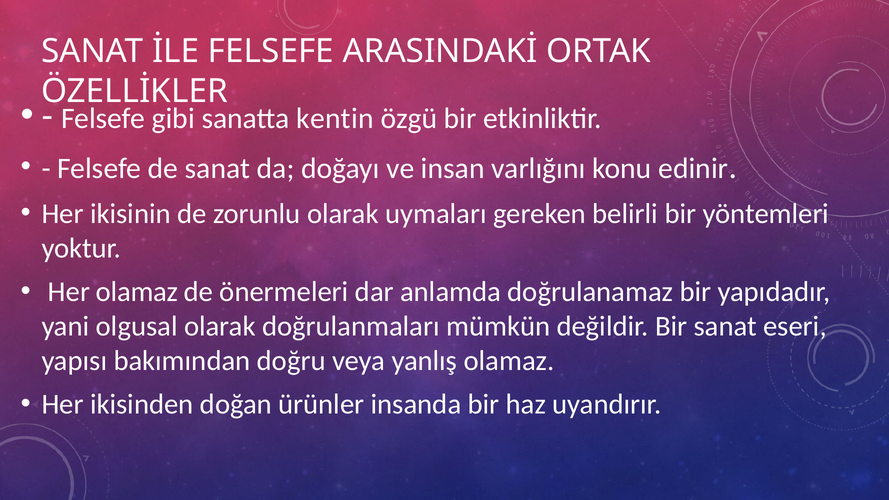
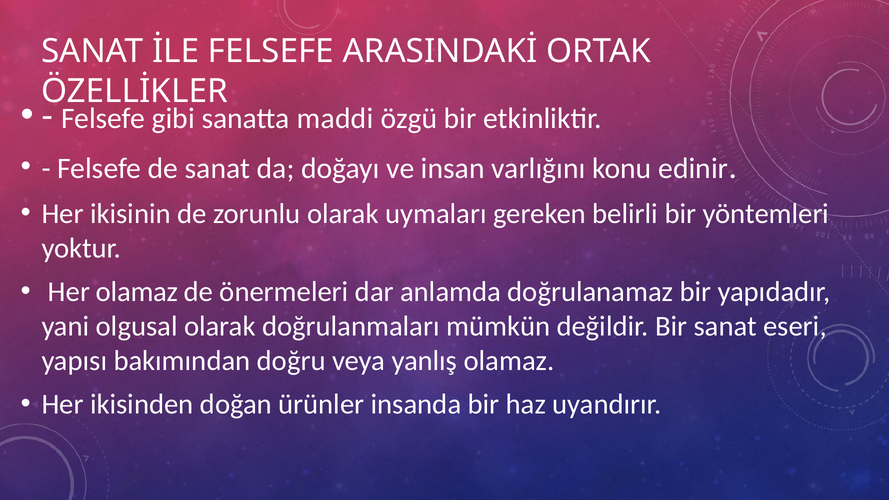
kentin: kentin -> maddi (335, 119)
